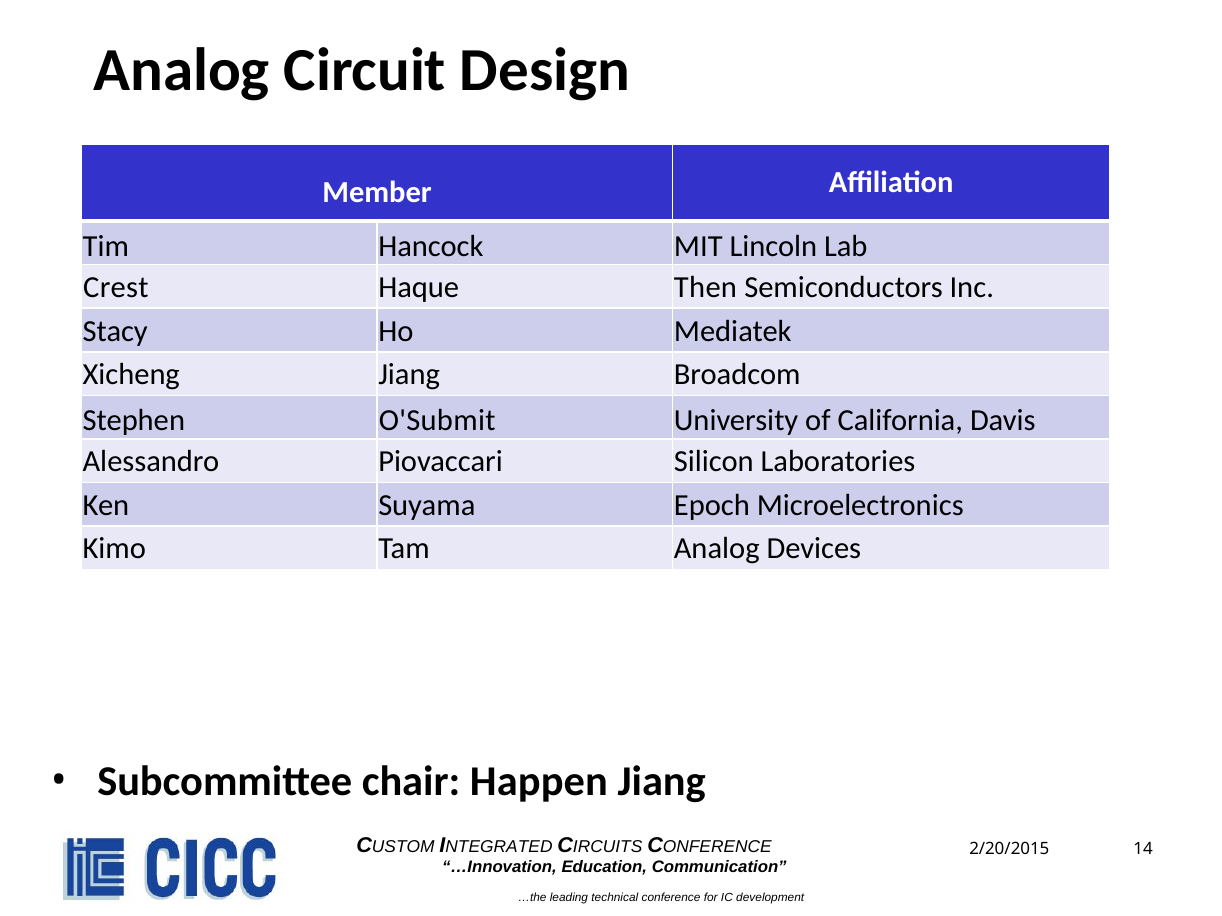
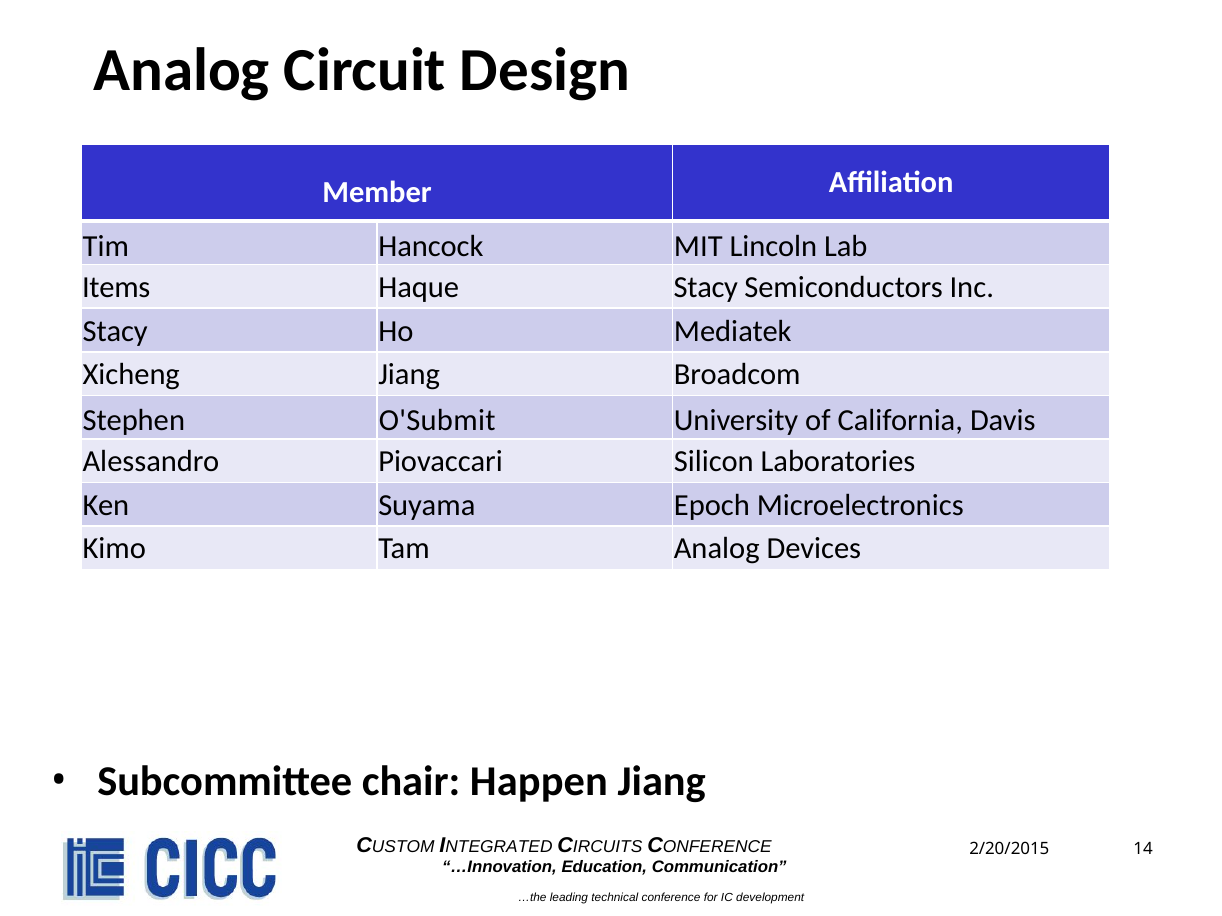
Crest: Crest -> Items (116, 288)
Haque Then: Then -> Stacy (706, 288)
